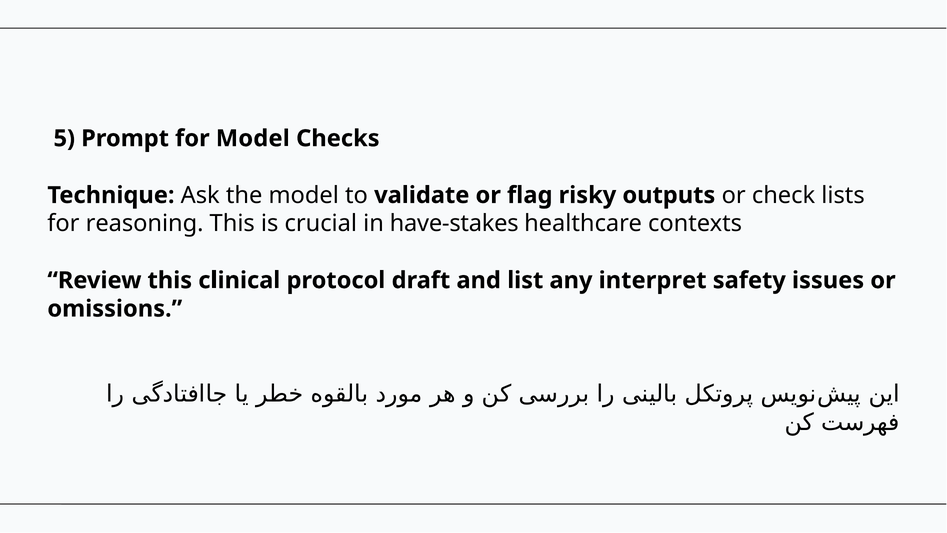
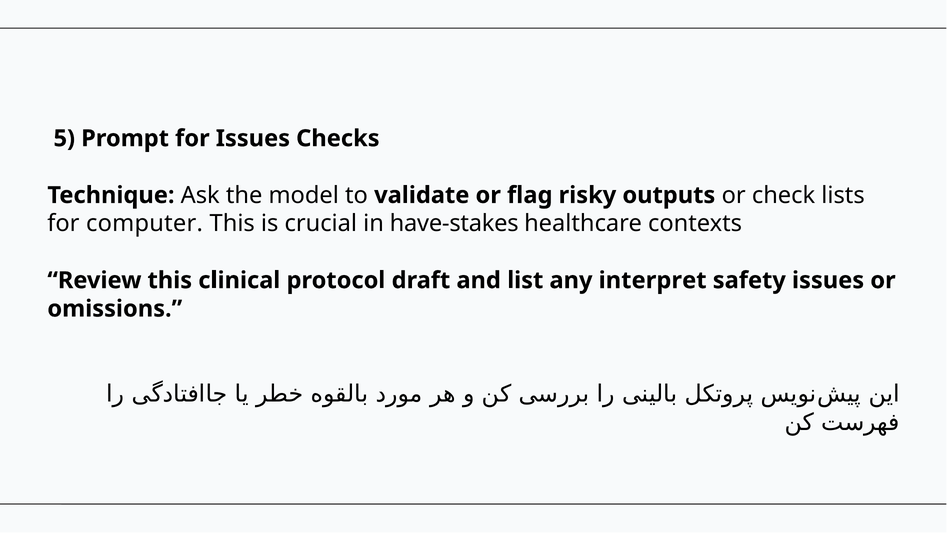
for Model: Model -> Issues (253, 138)
reasoning: reasoning -> computer (144, 224)
